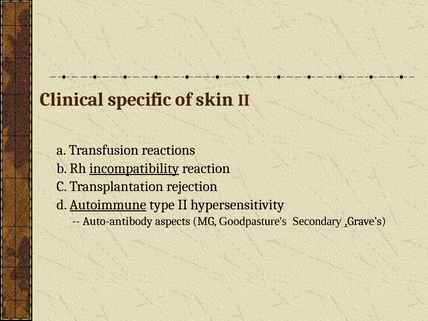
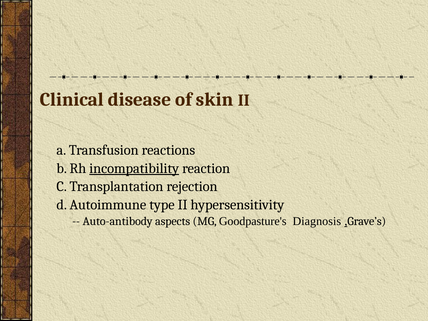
specific: specific -> disease (140, 99)
Autoimmune underline: present -> none (108, 205)
Secondary: Secondary -> Diagnosis (317, 221)
